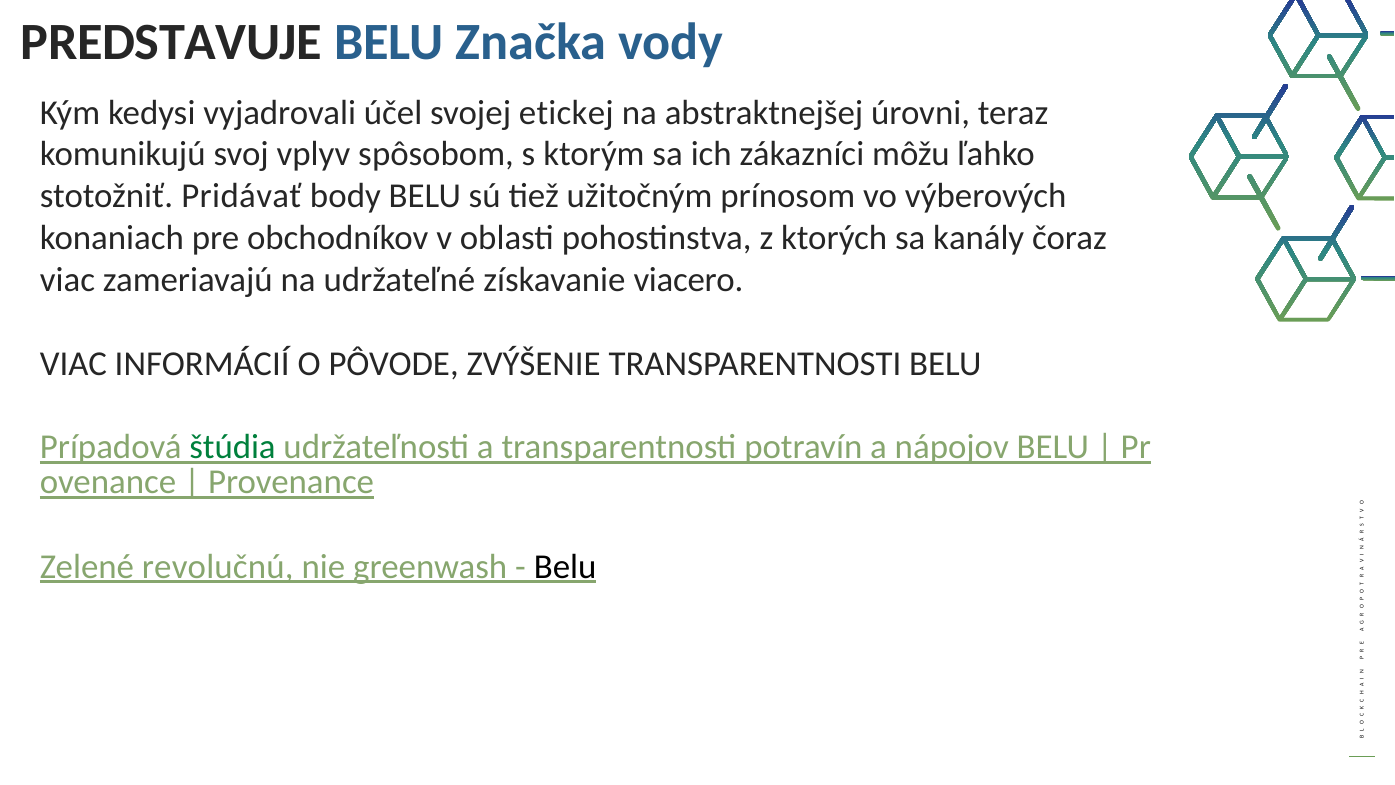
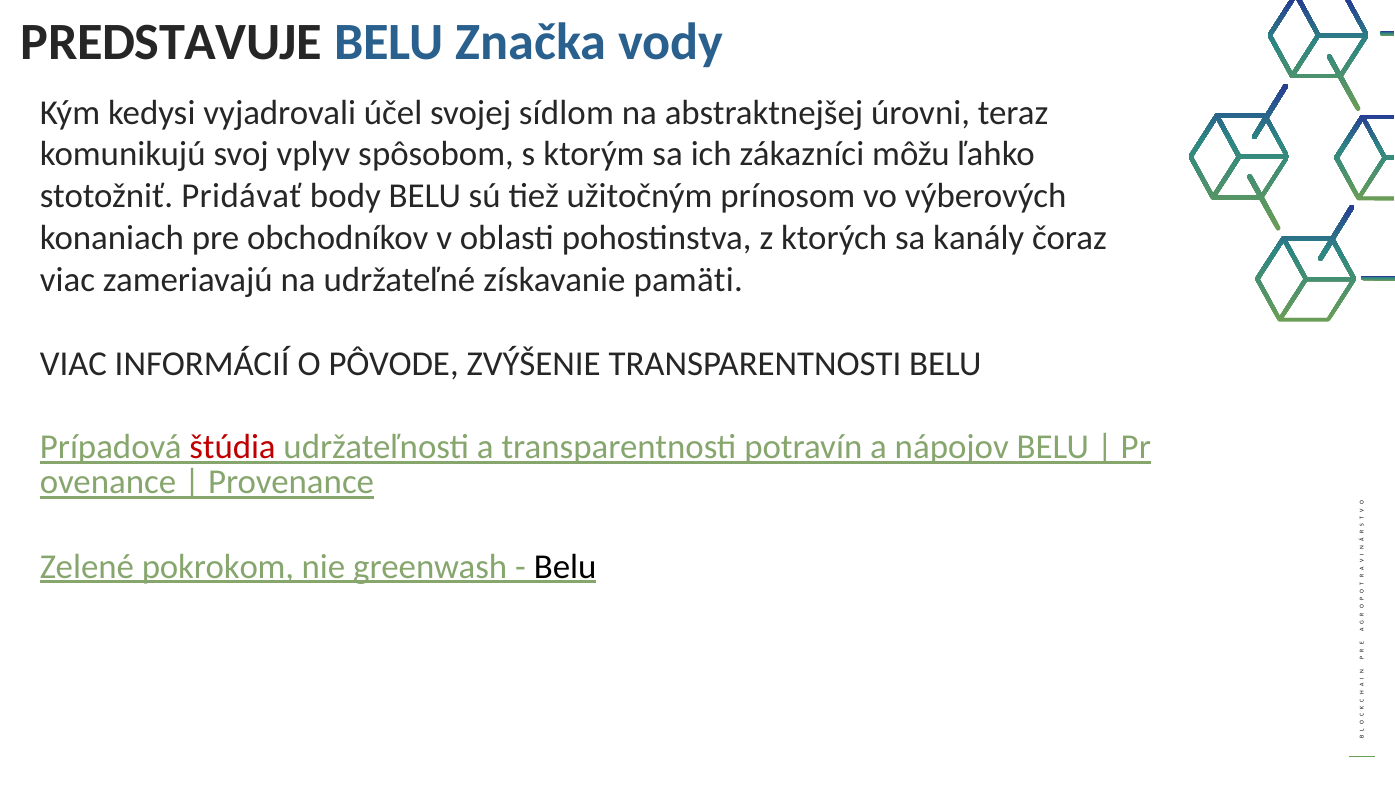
etickej: etickej -> sídlom (566, 112)
viacero: viacero -> pamäti (688, 280)
štúdia colour: green -> red (233, 447)
revolučnú: revolučnú -> pokrokom (218, 567)
